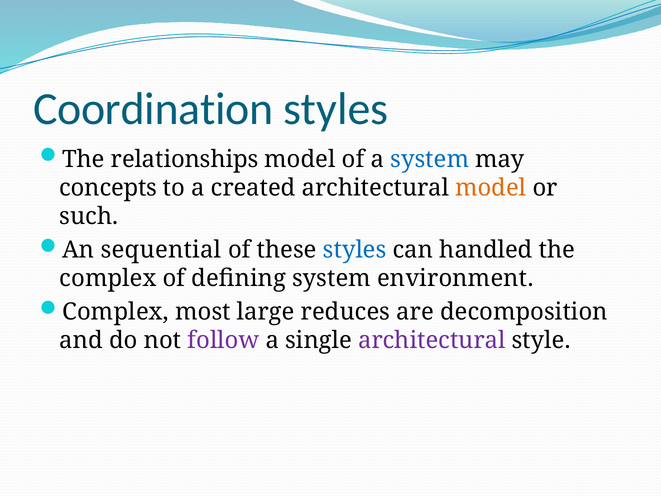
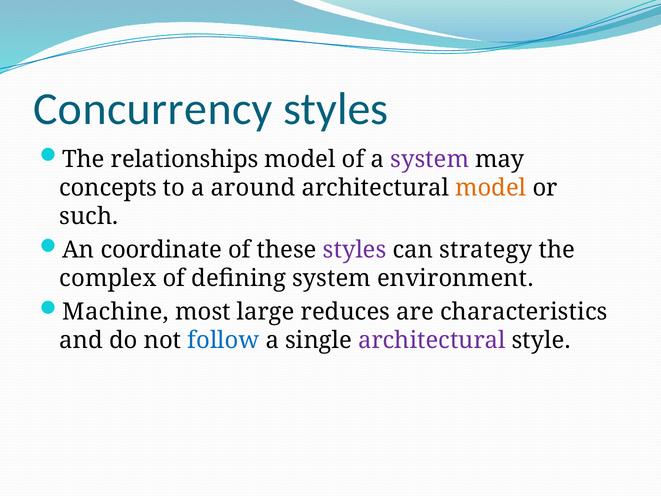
Coordination: Coordination -> Concurrency (153, 109)
system colour: blue -> purple (430, 159)
created: created -> around (253, 188)
sequential: sequential -> coordinate (161, 250)
styles colour: blue -> purple (355, 250)
handled: handled -> strategy (486, 250)
Complex: Complex -> Machine (115, 312)
decomposition: decomposition -> characteristics (524, 312)
follow colour: purple -> blue (223, 340)
